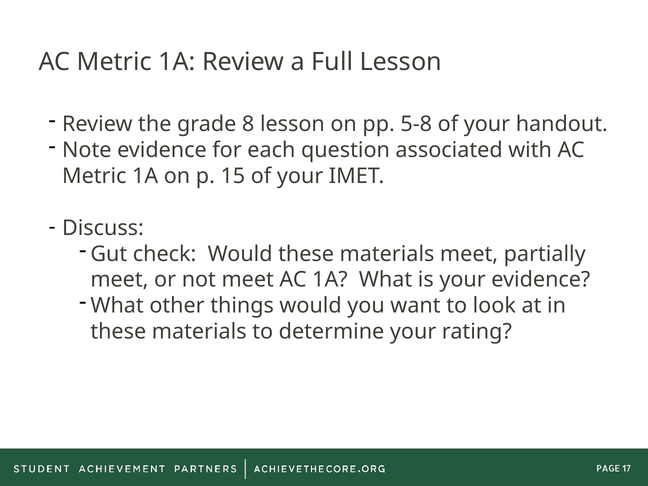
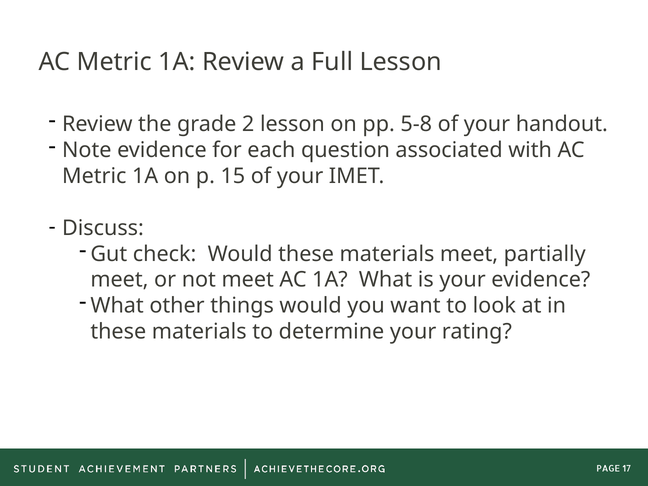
8: 8 -> 2 (248, 124)
